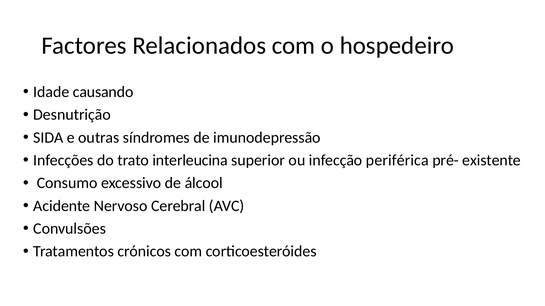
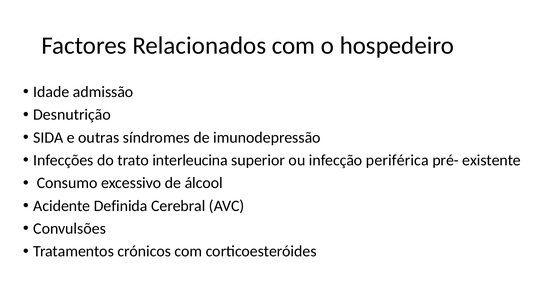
causando: causando -> admissão (103, 92)
Nervoso: Nervoso -> Definida (121, 206)
